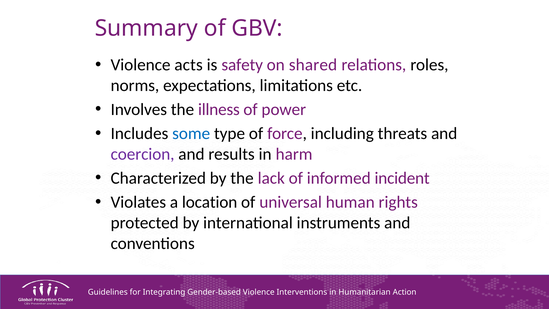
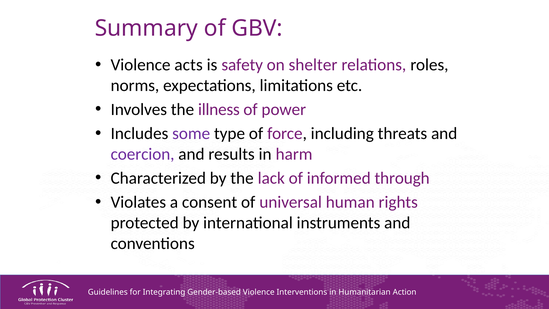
shared: shared -> shelter (313, 65)
some colour: blue -> purple (191, 134)
incident: incident -> through (402, 178)
location: location -> consent (210, 202)
